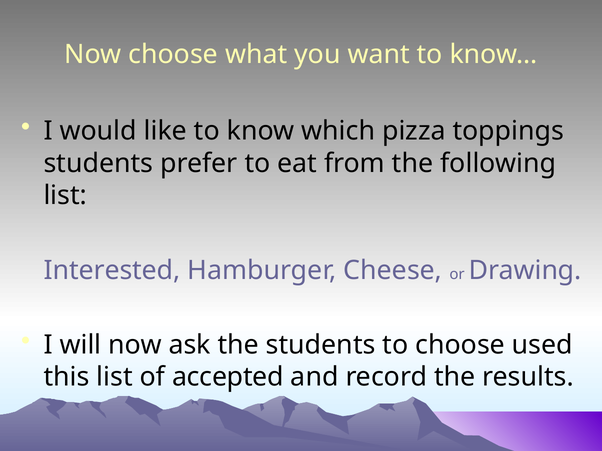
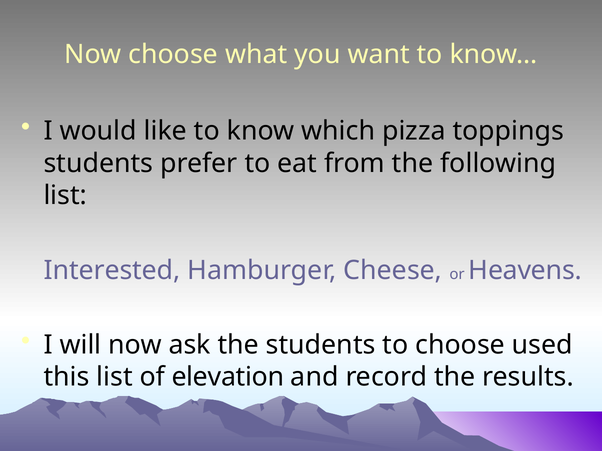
Drawing: Drawing -> Heavens (525, 270)
accepted: accepted -> elevation (228, 378)
